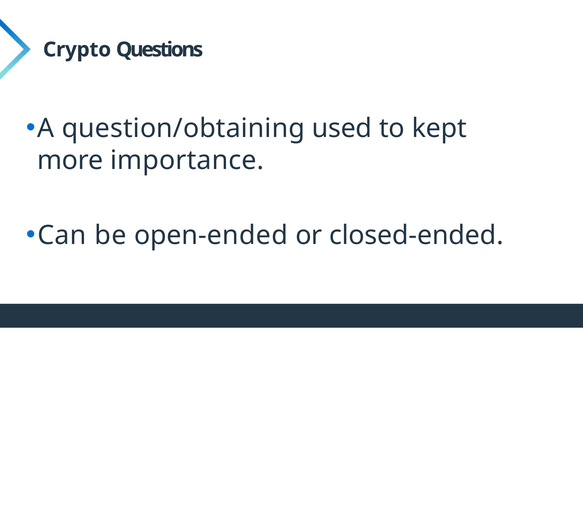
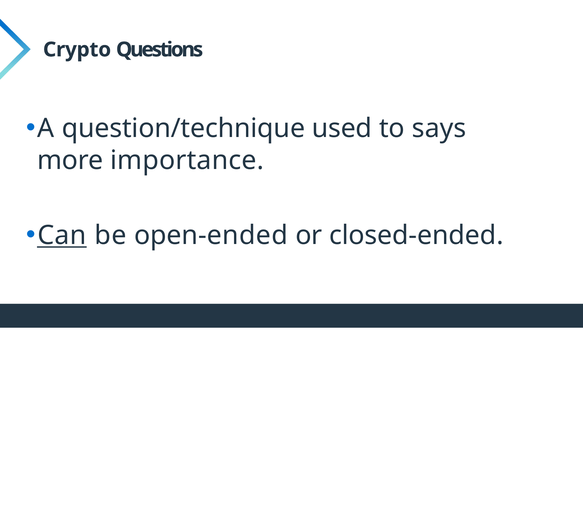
question/obtaining: question/obtaining -> question/technique (183, 128)
kept: kept -> says (439, 128)
Can underline: none -> present (62, 236)
